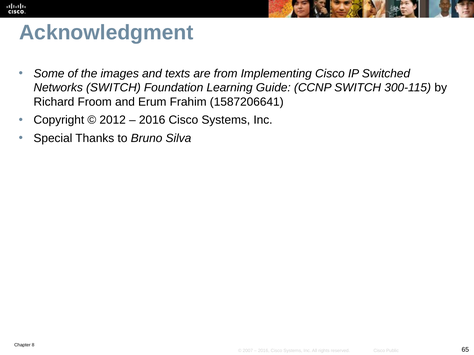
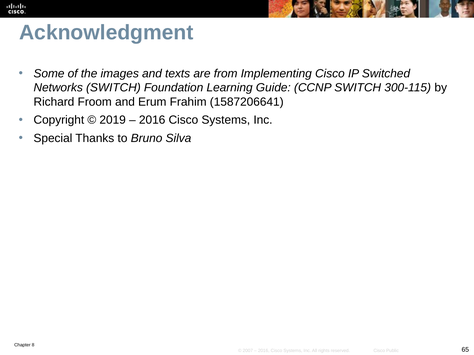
2012: 2012 -> 2019 (113, 120)
